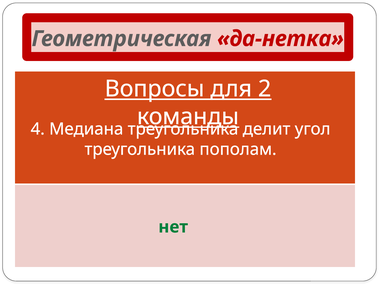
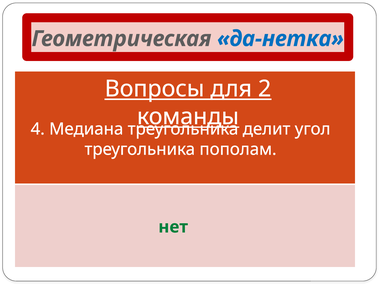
да-нетка colour: red -> blue (280, 39)
